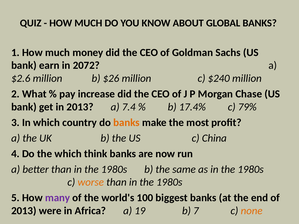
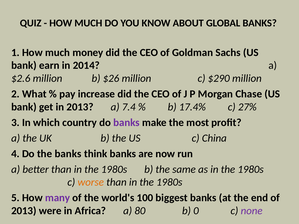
2072: 2072 -> 2014 (86, 66)
$240: $240 -> $290 (219, 78)
79%: 79% -> 27% (247, 107)
banks colour: orange -> purple (127, 123)
the which: which -> banks (68, 154)
19: 19 -> 80 (140, 211)
7: 7 -> 0 (196, 211)
none colour: orange -> purple (252, 211)
